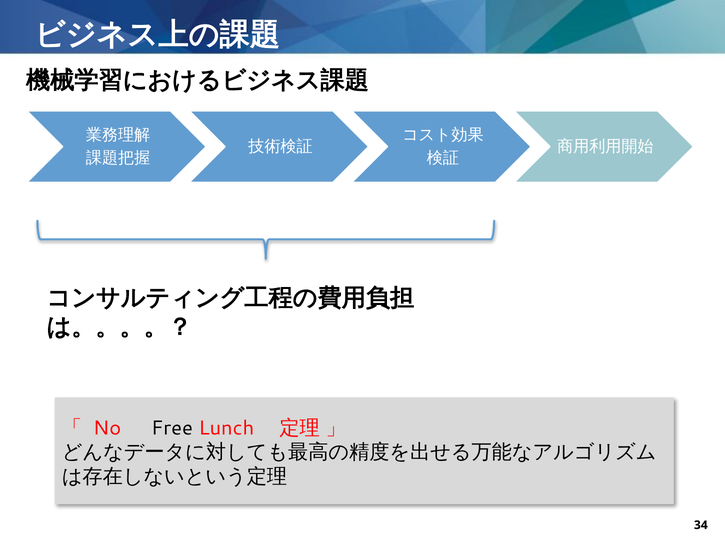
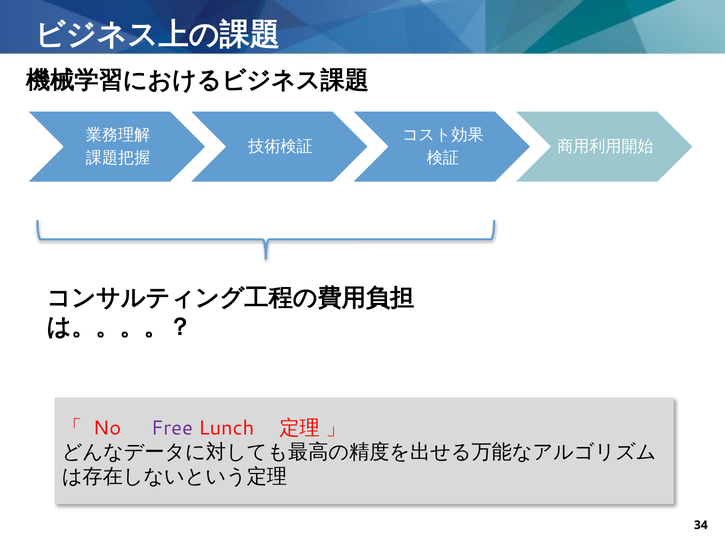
Free colour: black -> purple (172, 428)
